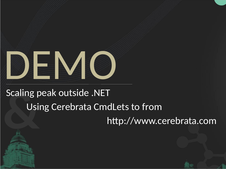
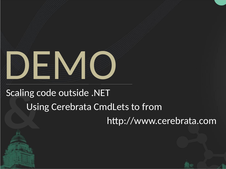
peak: peak -> code (46, 93)
